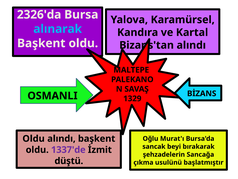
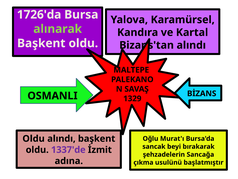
2326'da: 2326'da -> 1726'da (39, 15)
alınarak colour: light blue -> light green (58, 29)
düştü: düştü -> adına (69, 161)
